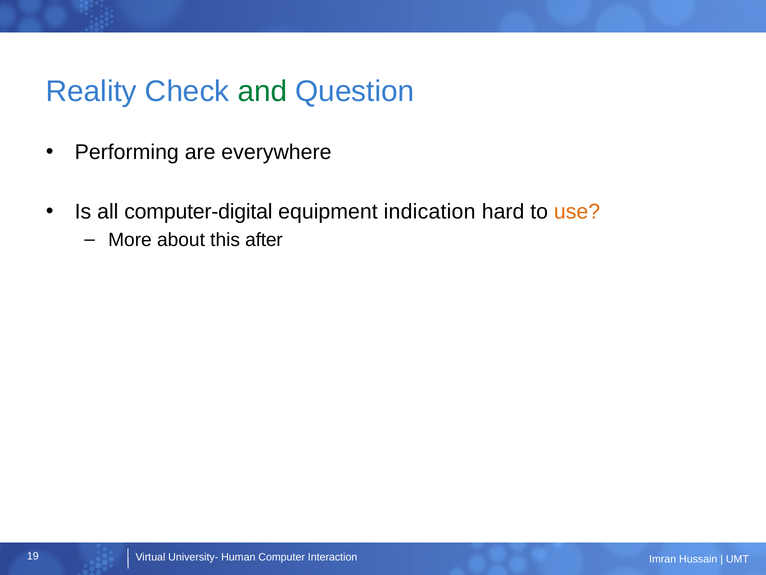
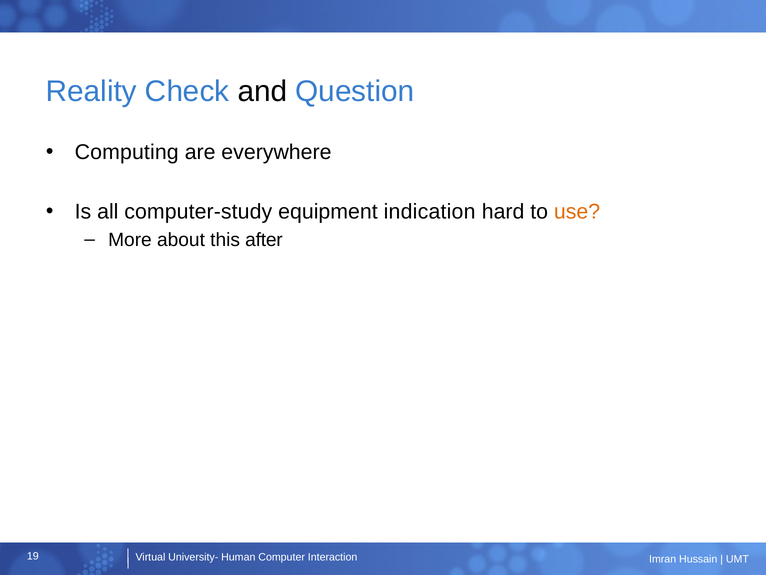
and colour: green -> black (262, 91)
Performing: Performing -> Computing (127, 152)
computer-digital: computer-digital -> computer-study (198, 212)
